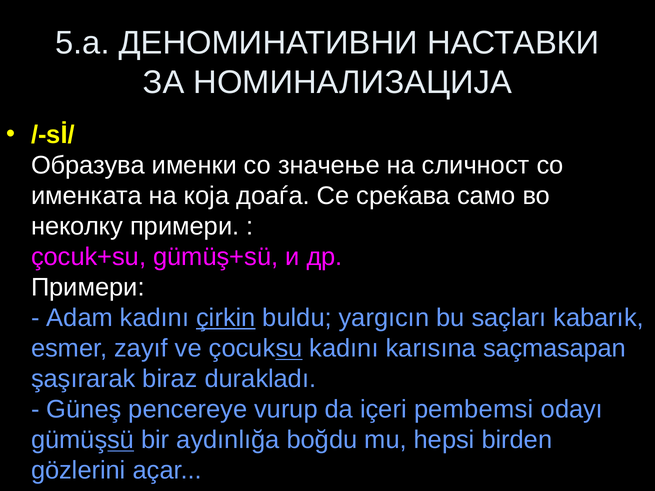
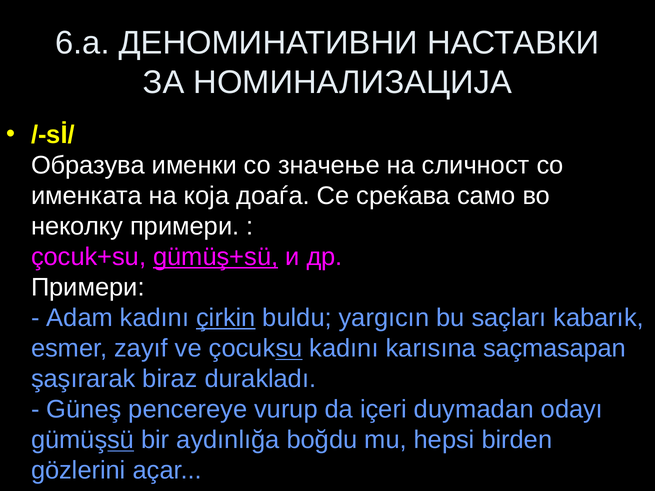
5.a: 5.a -> 6.a (82, 43)
gümüş+sü underline: none -> present (216, 257)
pembemsi: pembemsi -> duymadan (474, 410)
